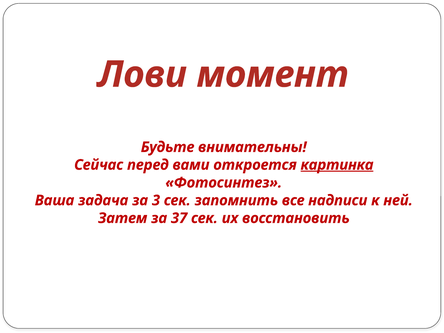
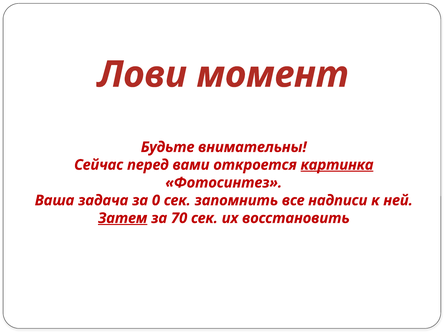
3: 3 -> 0 (156, 200)
Затем underline: none -> present (123, 218)
37: 37 -> 70 (179, 218)
